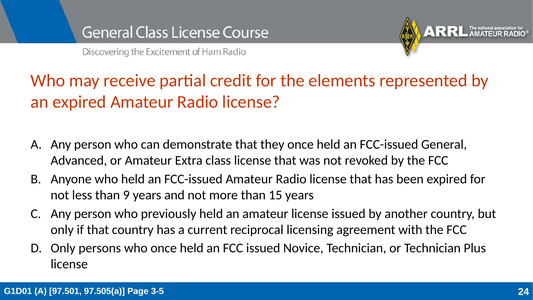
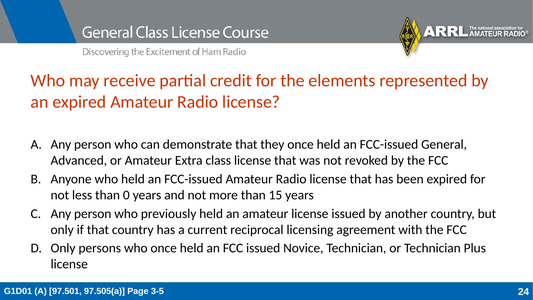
9: 9 -> 0 (126, 195)
